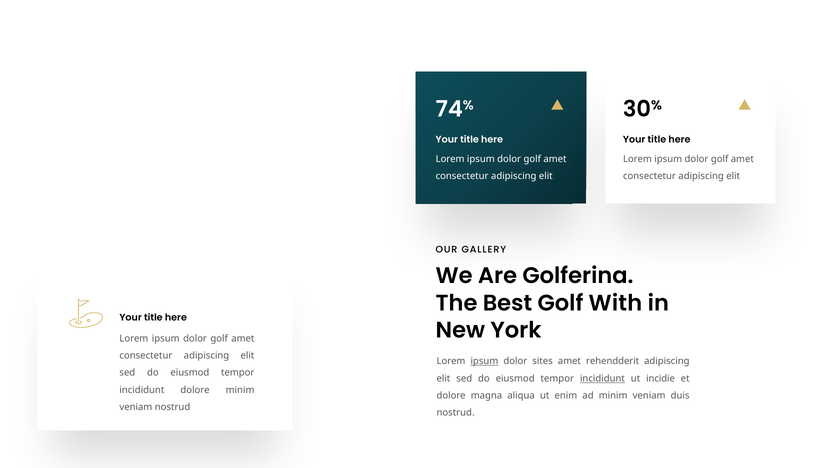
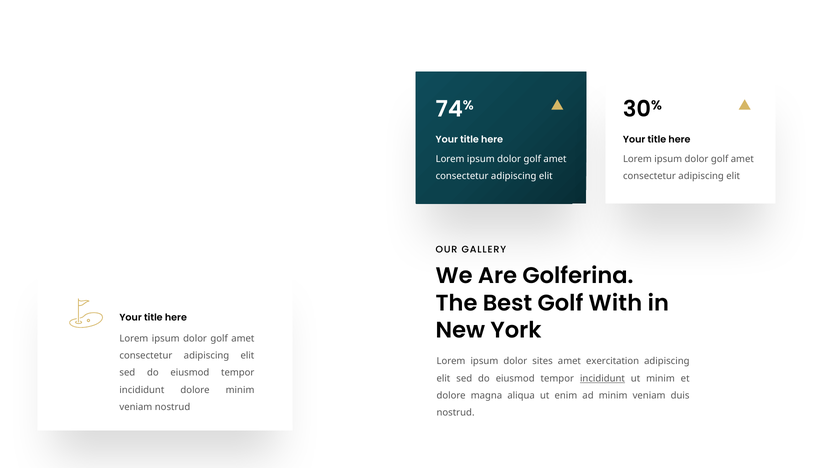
ipsum underline: present -> none (484, 361)
rehendderit: rehendderit -> exercitation (613, 361)
ut incidie: incidie -> minim (661, 378)
